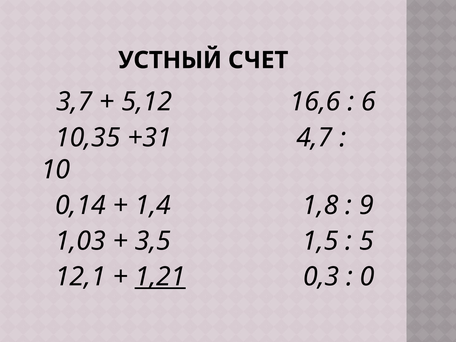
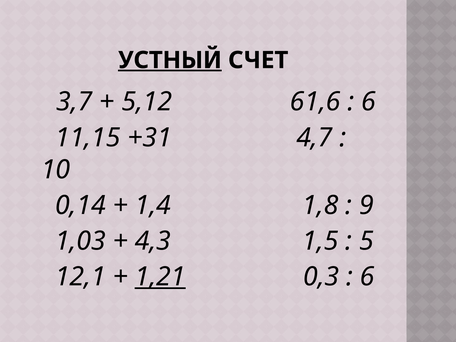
УСТНЫЙ underline: none -> present (170, 60)
16,6: 16,6 -> 61,6 (315, 102)
10,35: 10,35 -> 11,15 (88, 138)
3,5: 3,5 -> 4,3 (153, 241)
0: 0 -> 6 (367, 277)
